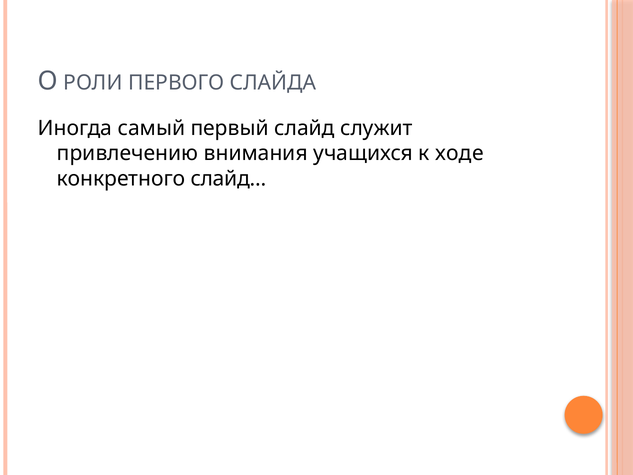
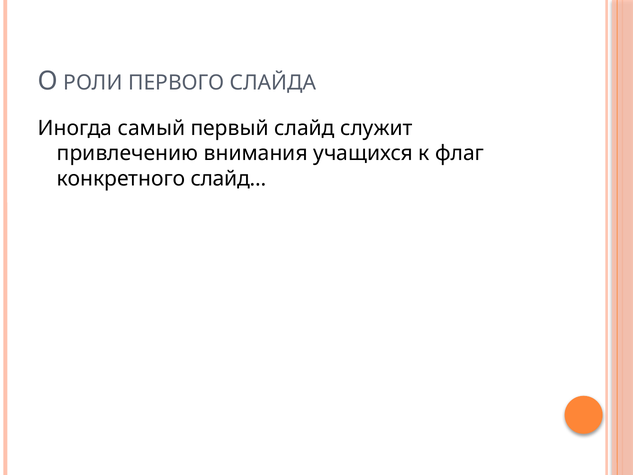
ходе: ходе -> флаг (460, 153)
